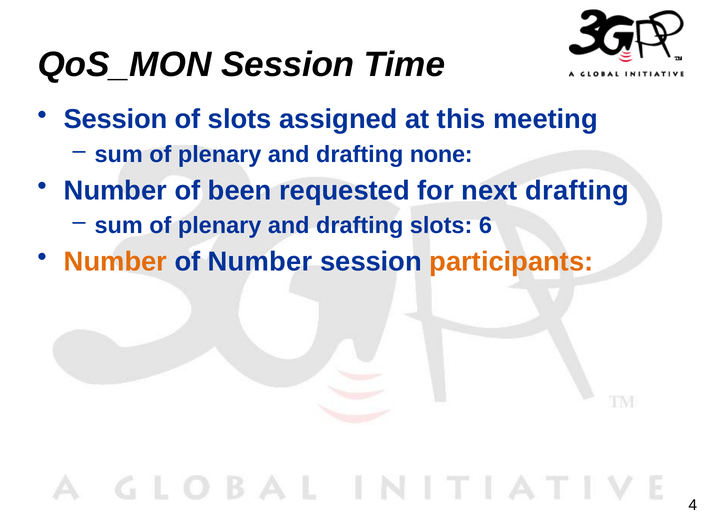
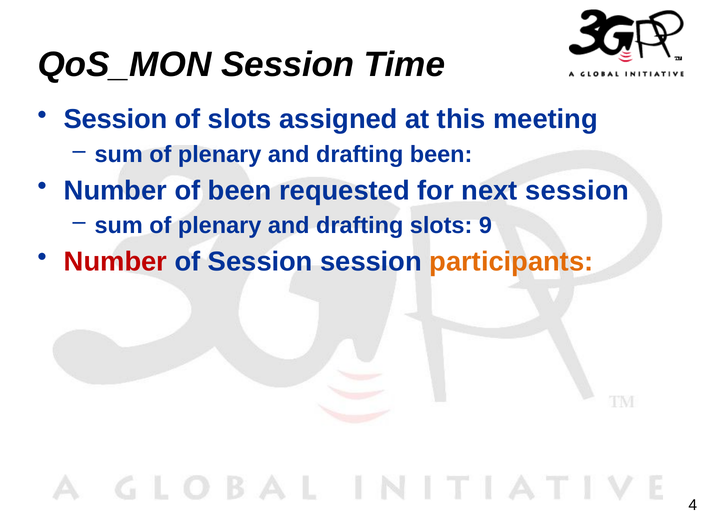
drafting none: none -> been (441, 154)
next drafting: drafting -> session (577, 191)
6: 6 -> 9 (485, 226)
Number colour: orange -> red (115, 262)
of Number: Number -> Session (260, 262)
